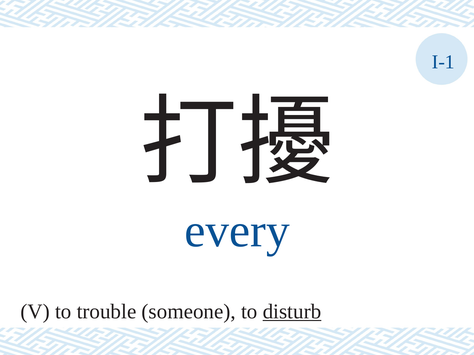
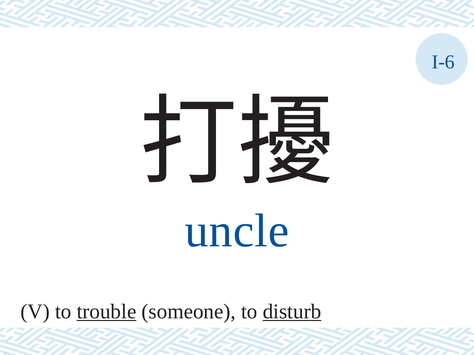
I-1: I-1 -> I-6 (443, 62)
every: every -> uncle (237, 231)
trouble underline: none -> present (107, 312)
